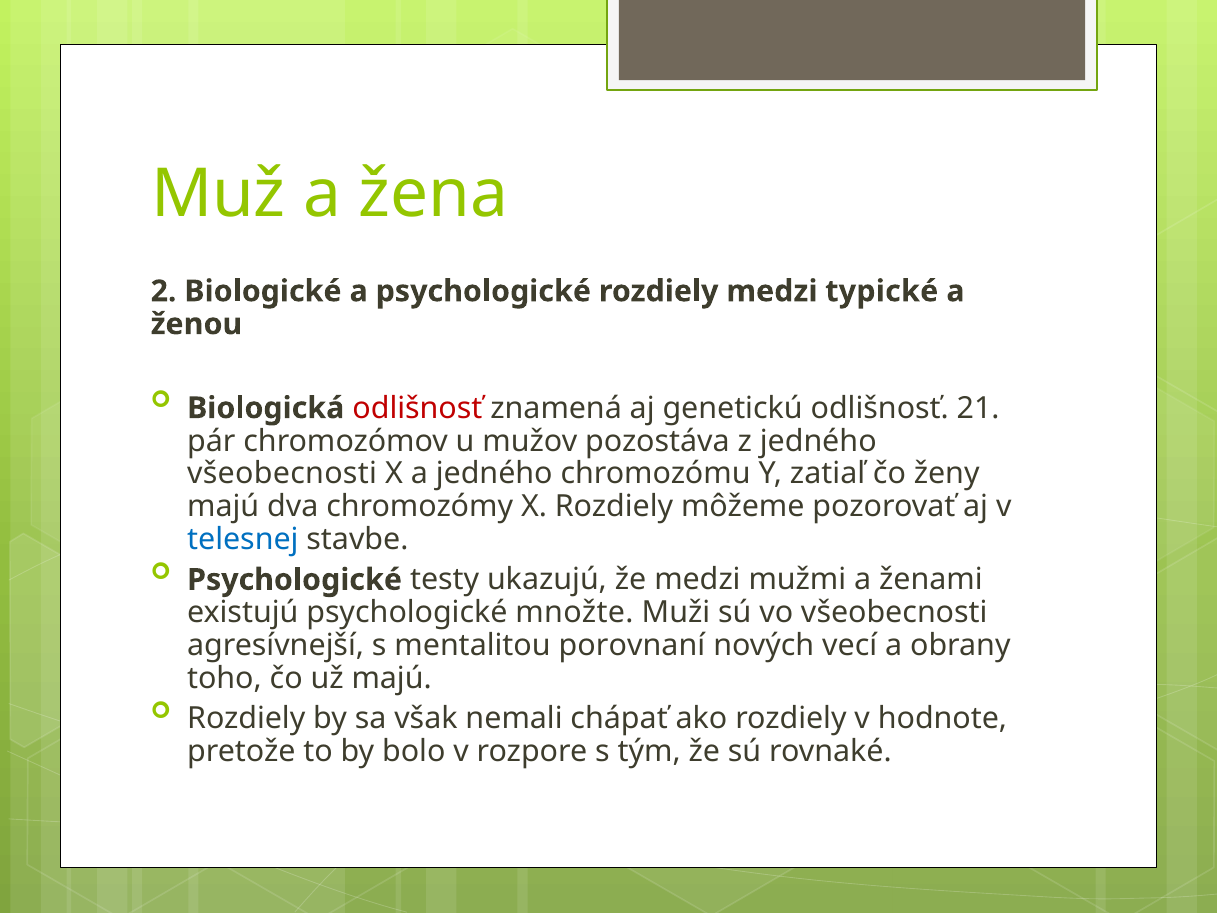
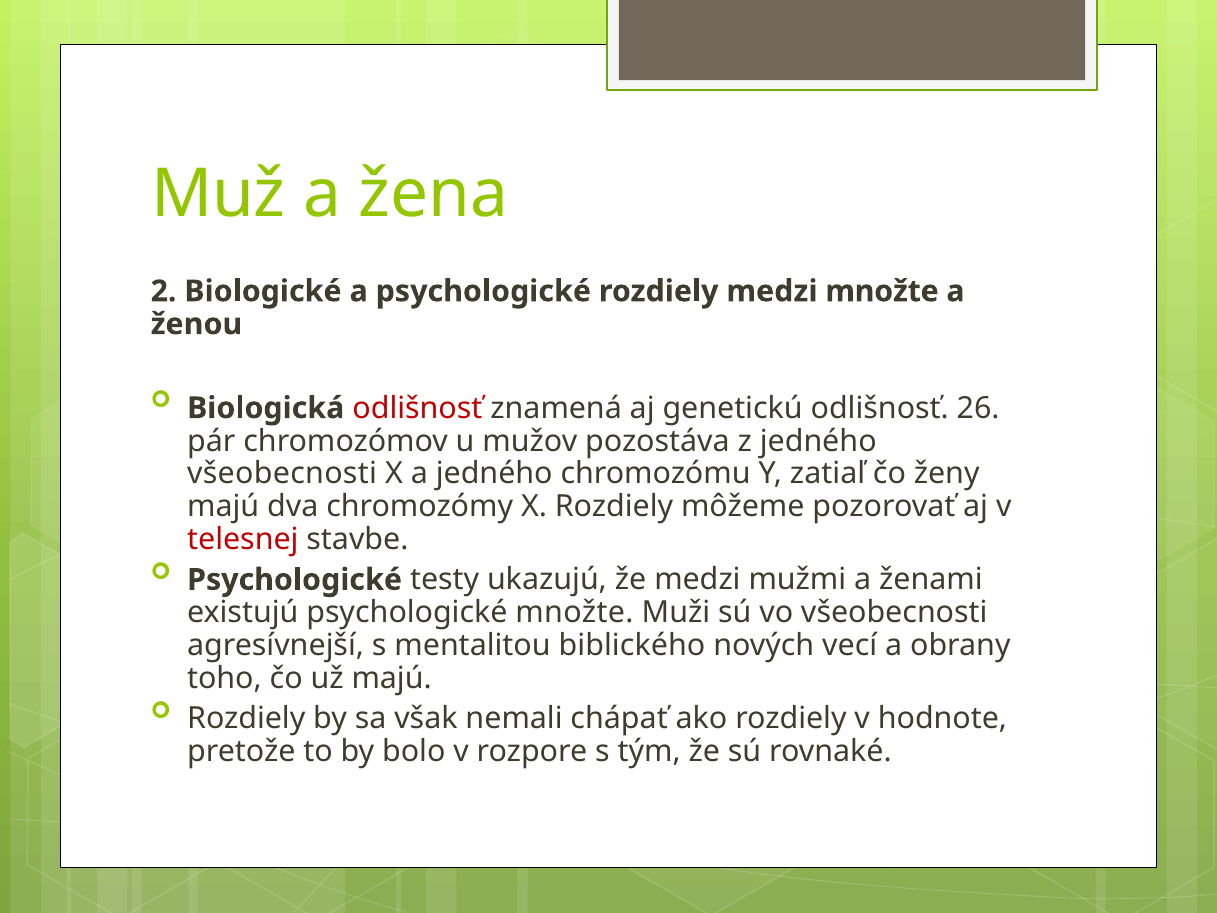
medzi typické: typické -> množte (882, 291)
21: 21 -> 26 (978, 408)
telesnej colour: blue -> red (243, 539)
porovnaní: porovnaní -> biblického (632, 645)
